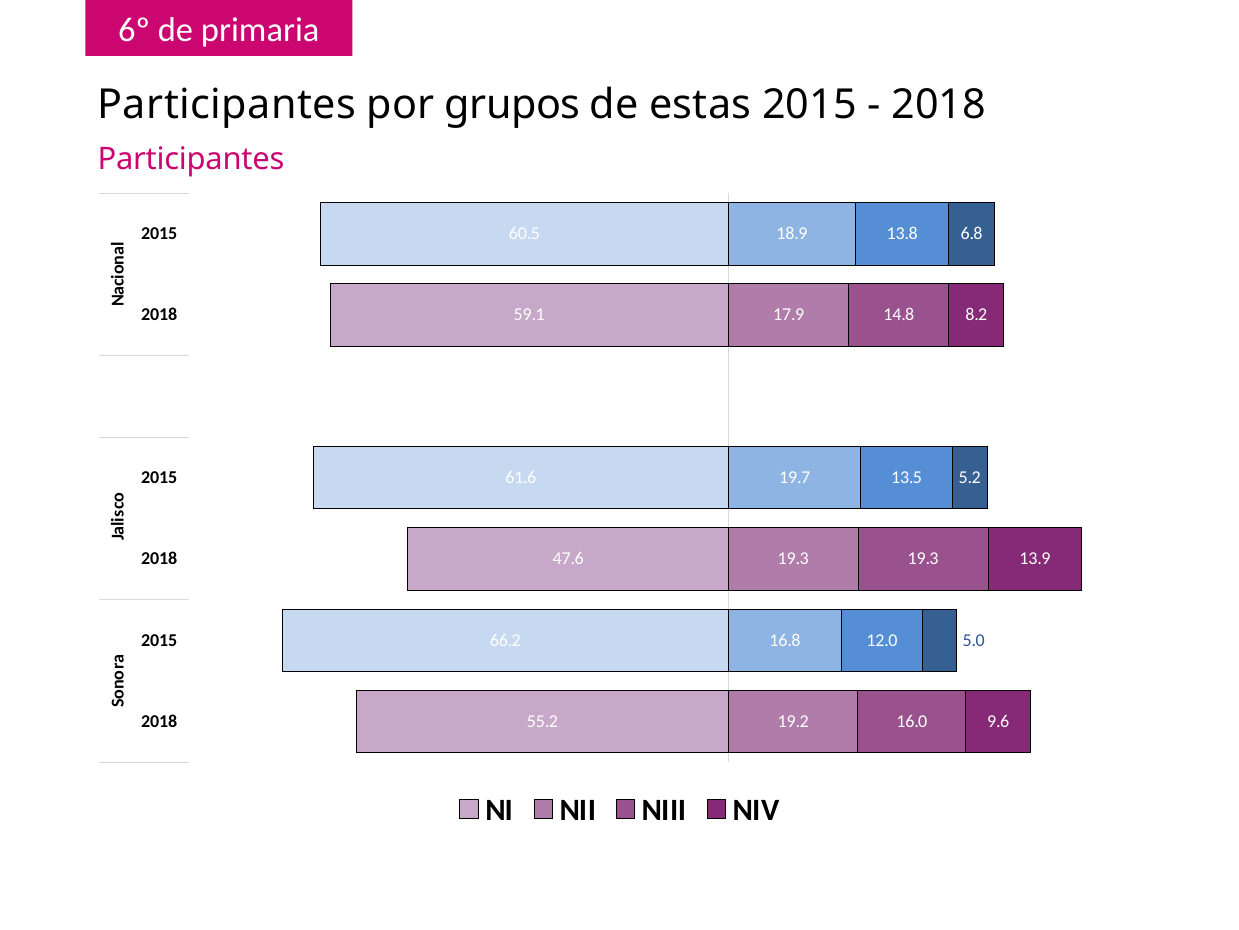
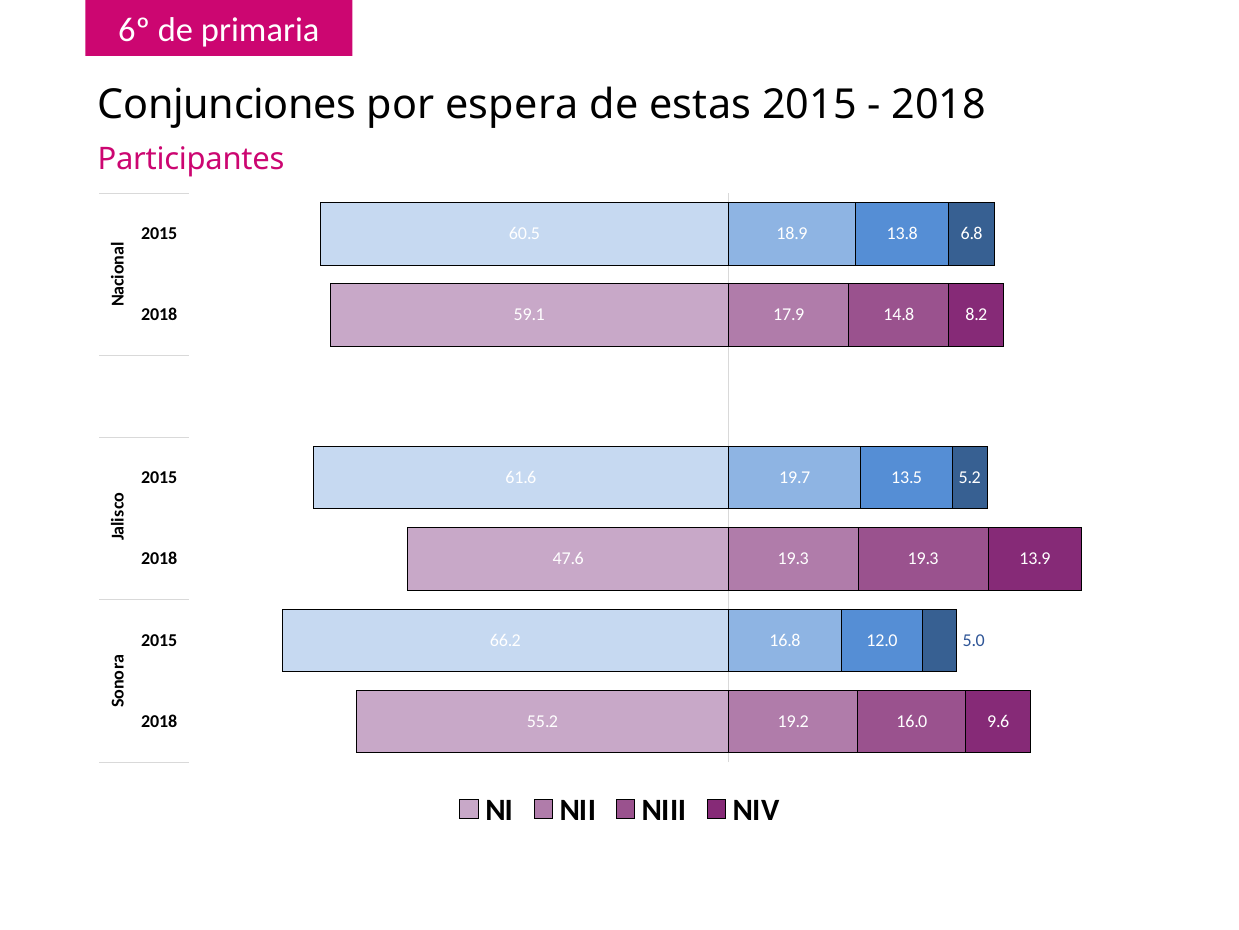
Participantes: Participantes -> Conjunciones (227, 105)
grupos: grupos -> espera (512, 105)
